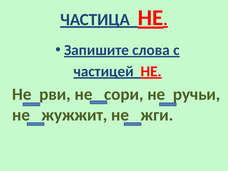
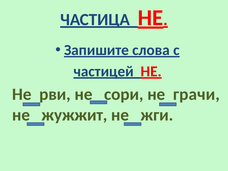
ручьи: ручьи -> грачи (196, 94)
